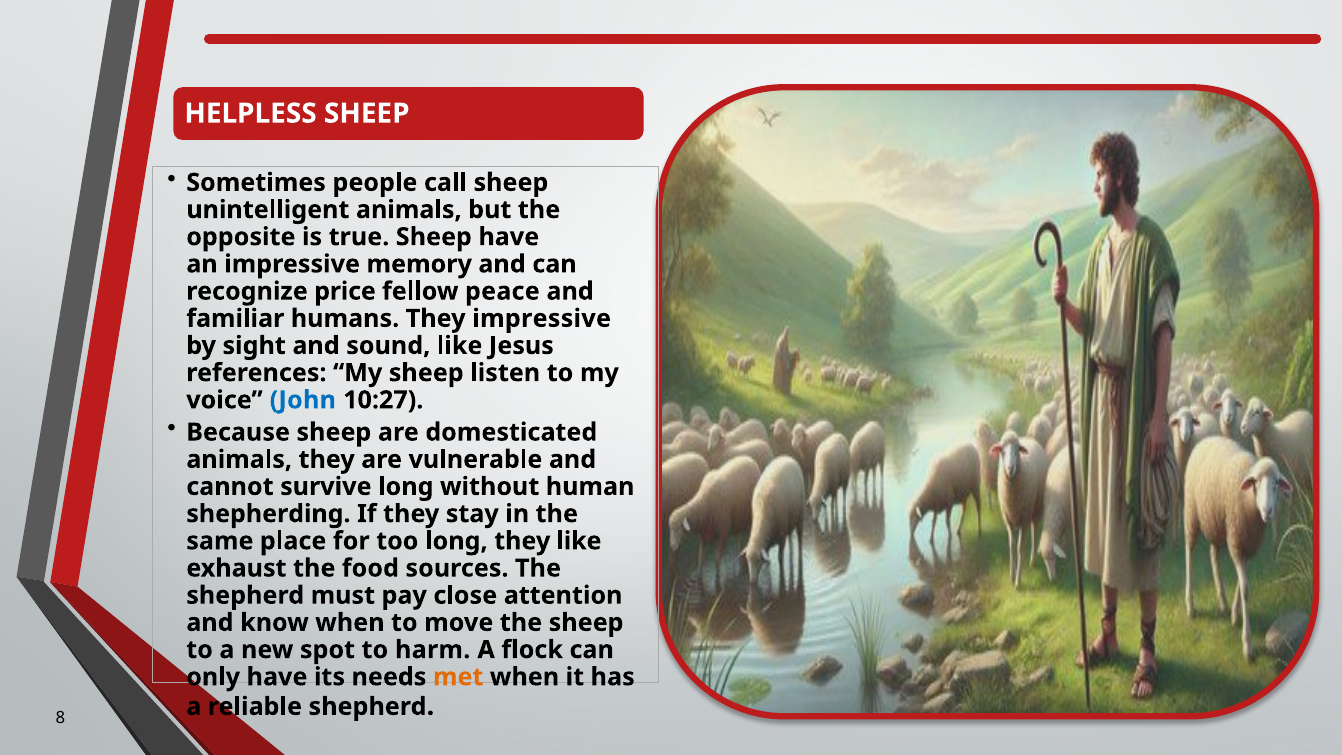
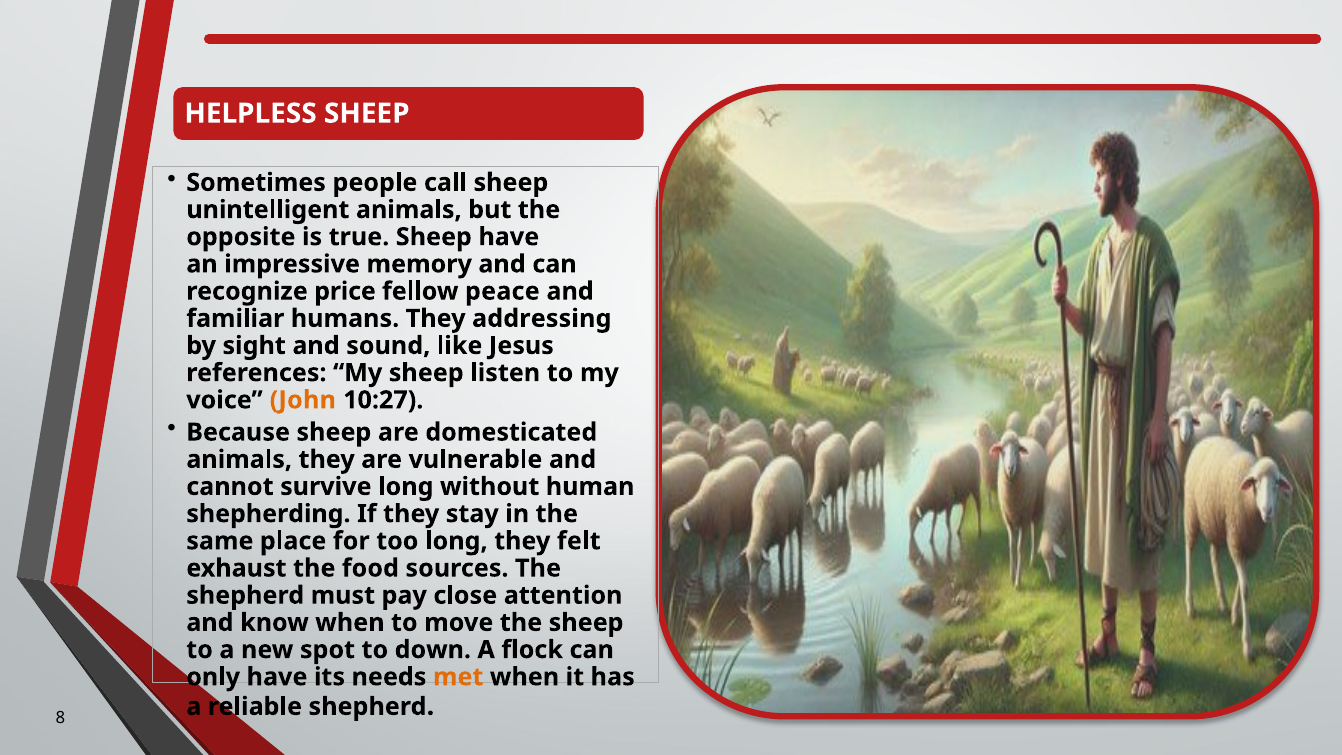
They impressive: impressive -> addressing (542, 318)
John colour: blue -> orange (303, 400)
they like: like -> felt (579, 541)
harm: harm -> down (433, 650)
